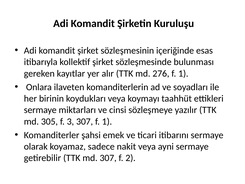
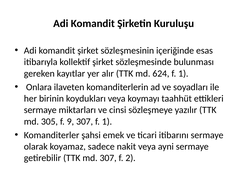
276: 276 -> 624 (161, 73)
3: 3 -> 9 (70, 121)
